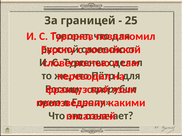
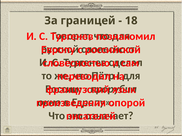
25: 25 -> 18 (131, 21)
какими: какими -> опорой (127, 103)
